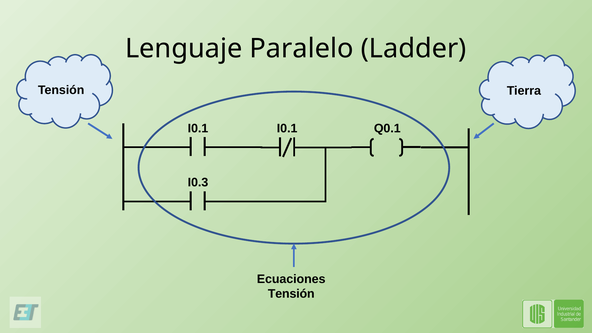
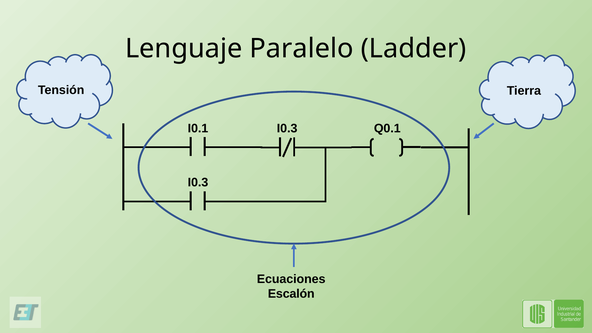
I0.1: I0.1 -> I0.3 (287, 128)
Tensión: Tensión -> Escalón (291, 294)
